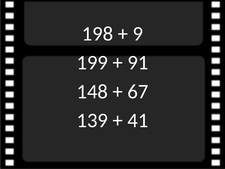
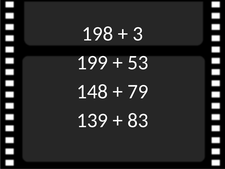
9: 9 -> 3 (138, 34)
91: 91 -> 53 (138, 63)
67: 67 -> 79 (138, 91)
41: 41 -> 83 (138, 120)
